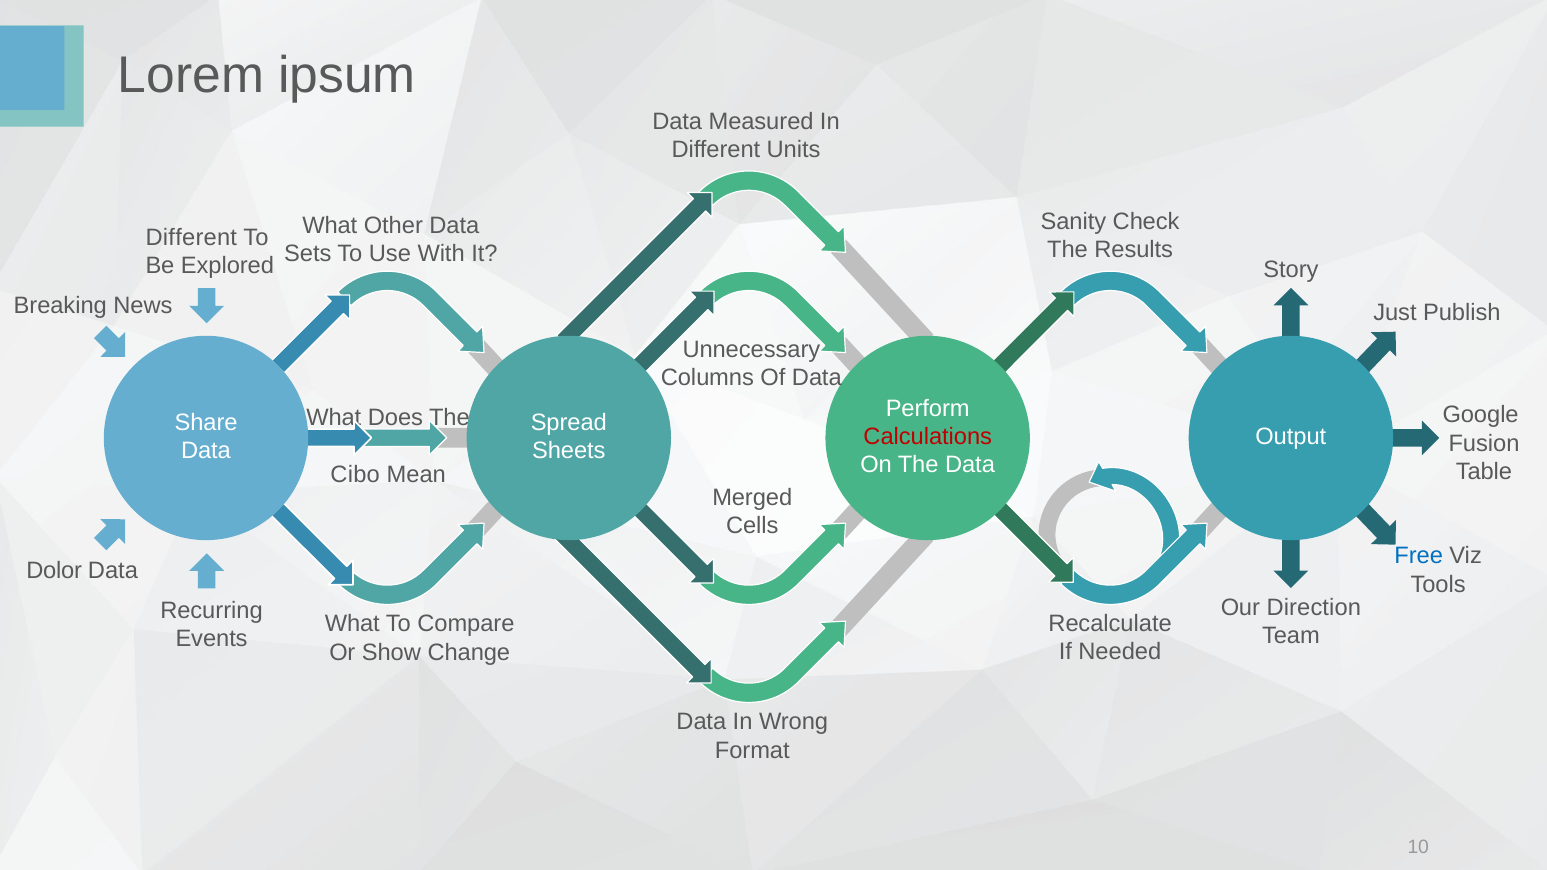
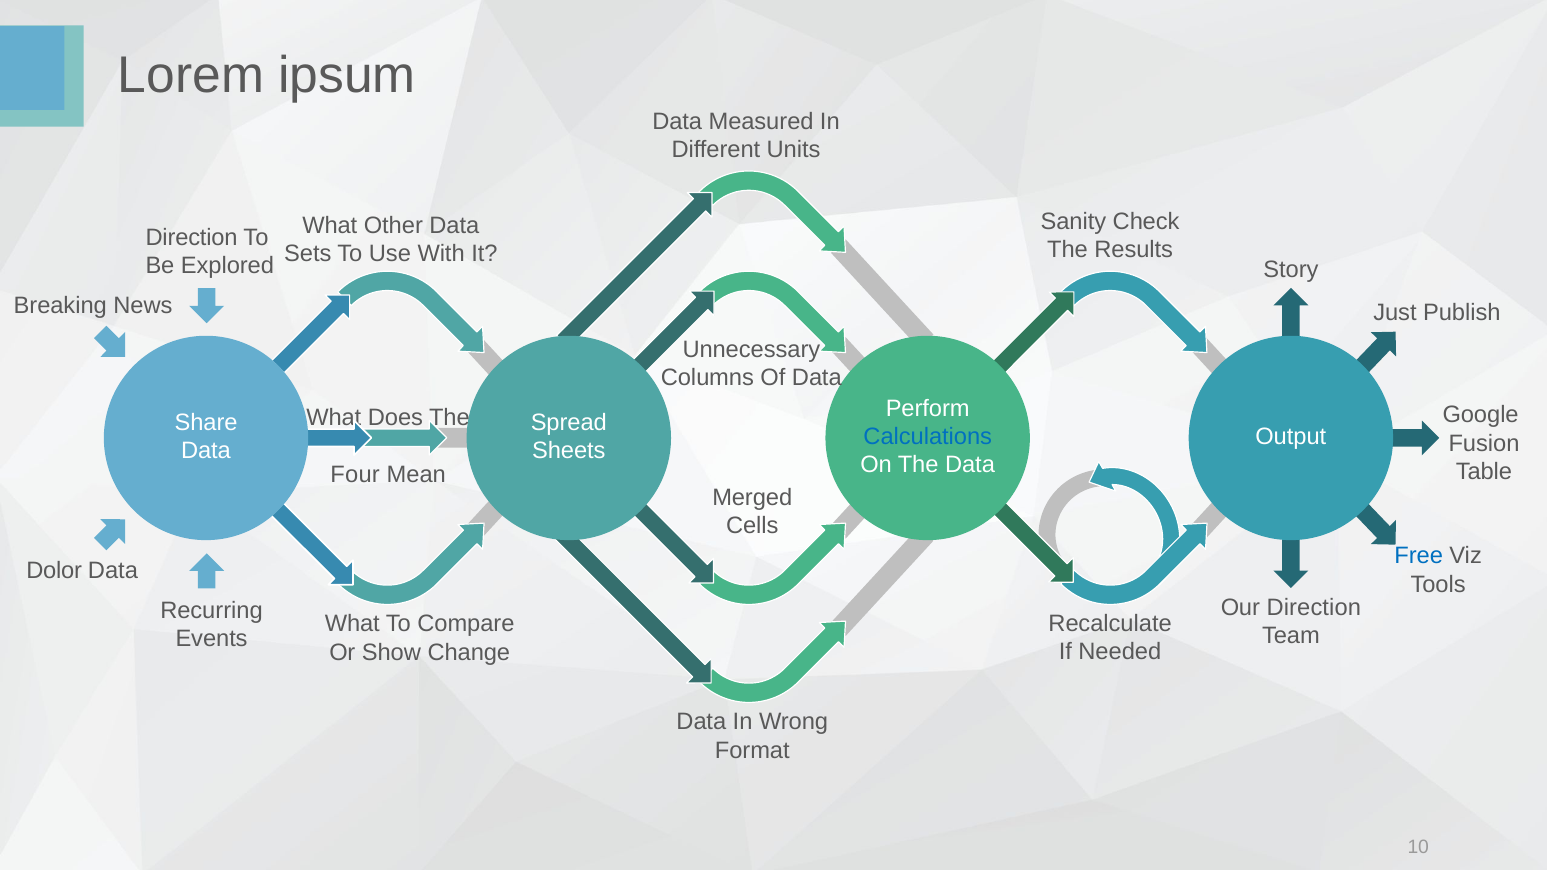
Different: Different -> Direction (192, 237)
Calculations colour: red -> blue (928, 437)
Cibo: Cibo -> Four (355, 474)
